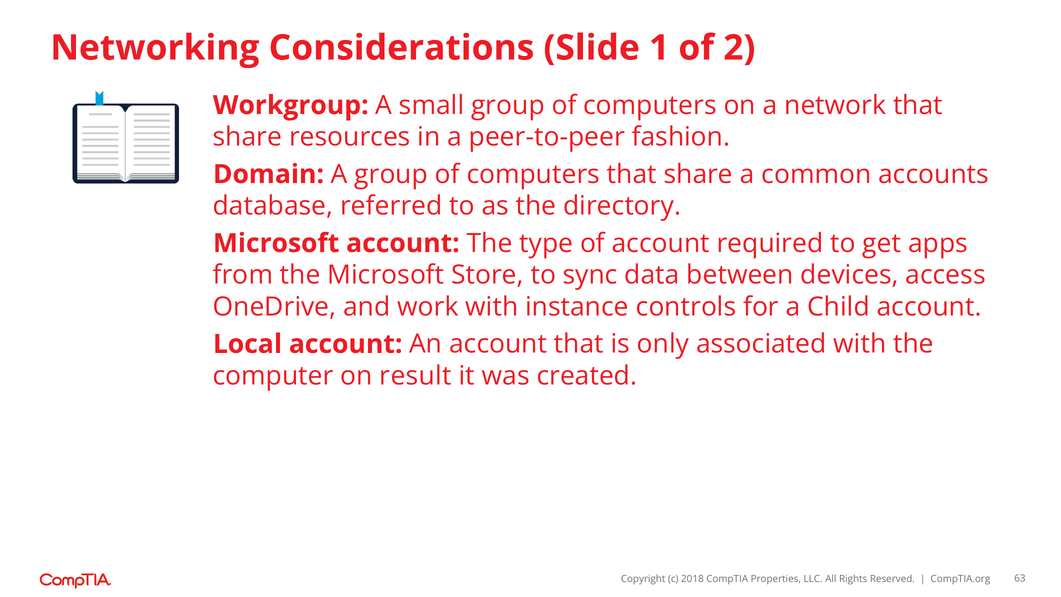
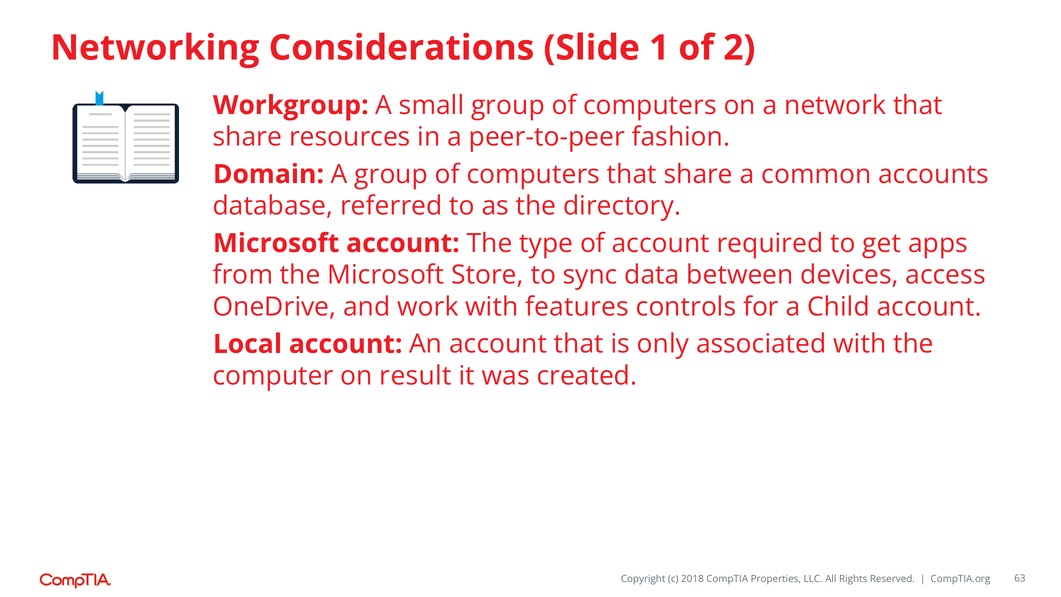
instance: instance -> features (577, 307)
